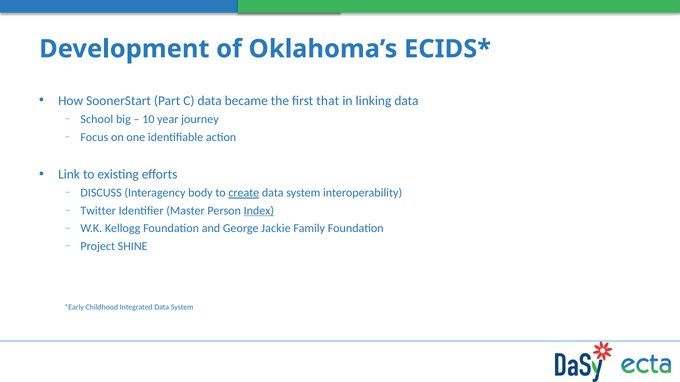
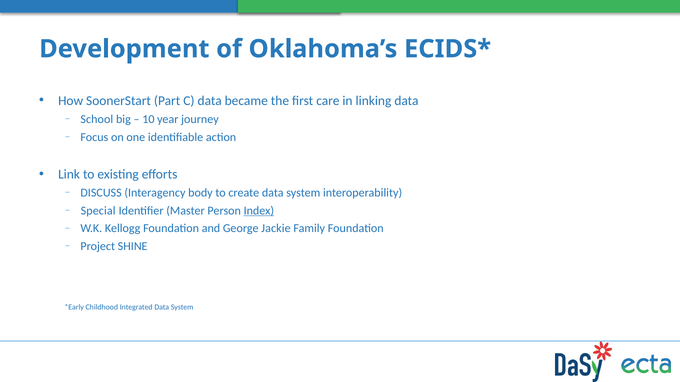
that: that -> care (328, 101)
create underline: present -> none (244, 193)
Twitter: Twitter -> Special (98, 211)
